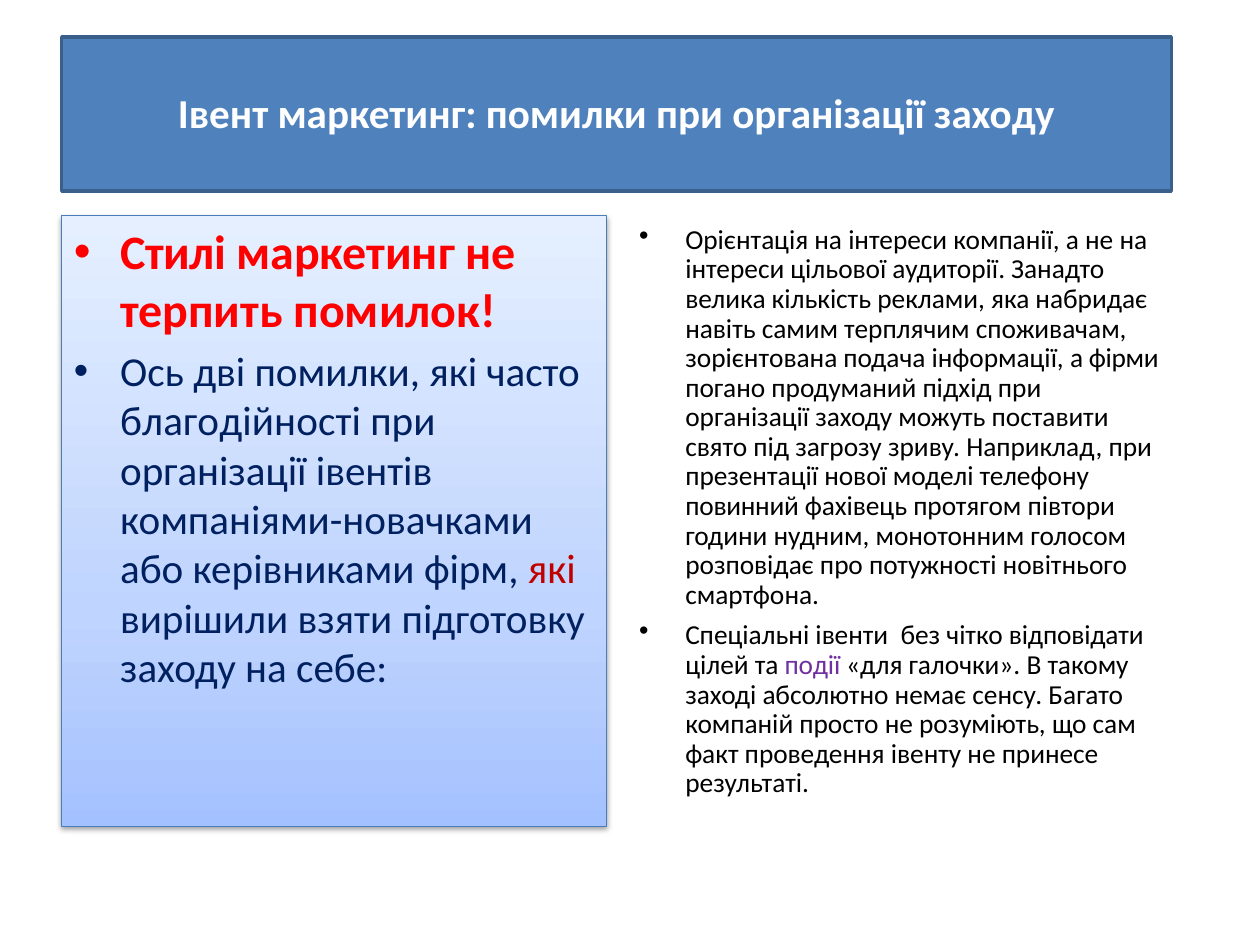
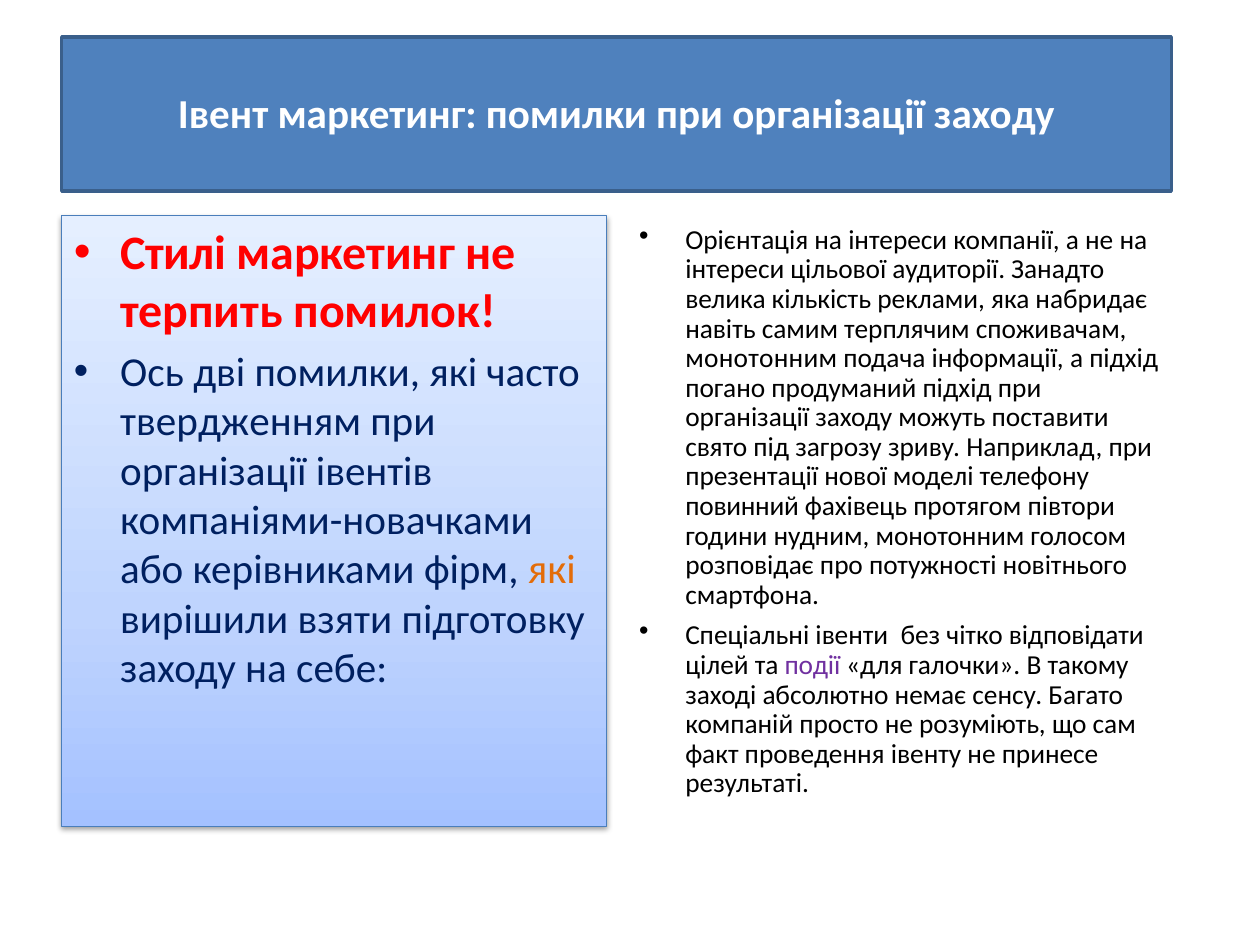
зорієнтована: зорієнтована -> монотонним (761, 359)
а фірми: фірми -> підхід (1124, 359)
благодійності: благодійності -> твердженням (241, 422)
які colour: red -> orange (552, 570)
